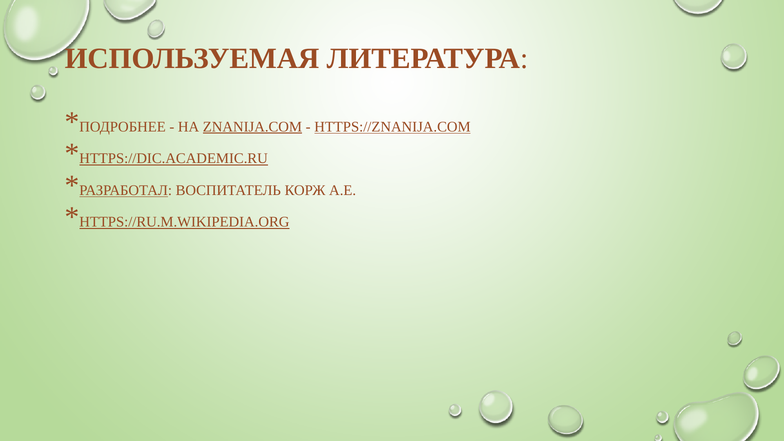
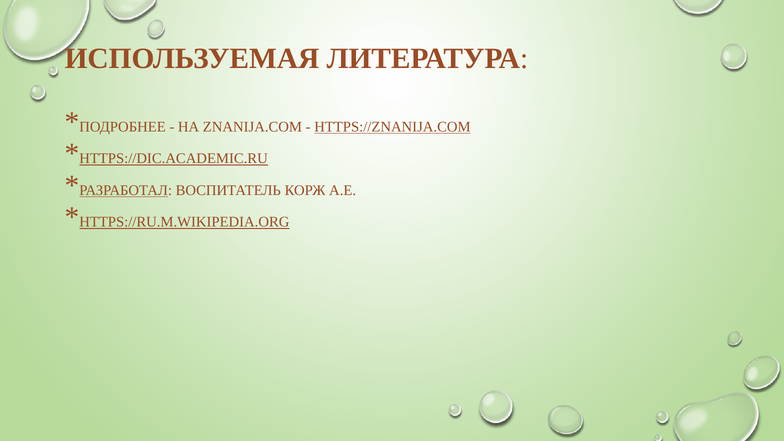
ZNANIJA.COM underline: present -> none (252, 127)
